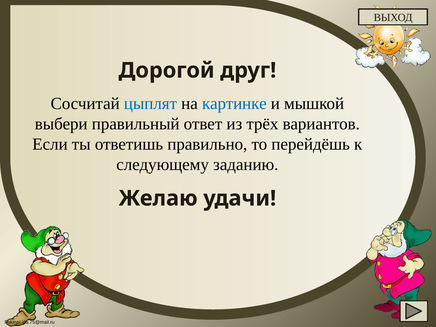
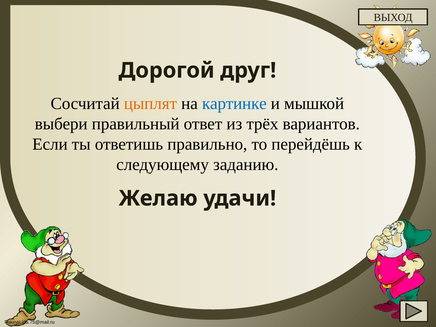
цыплят colour: blue -> orange (150, 103)
